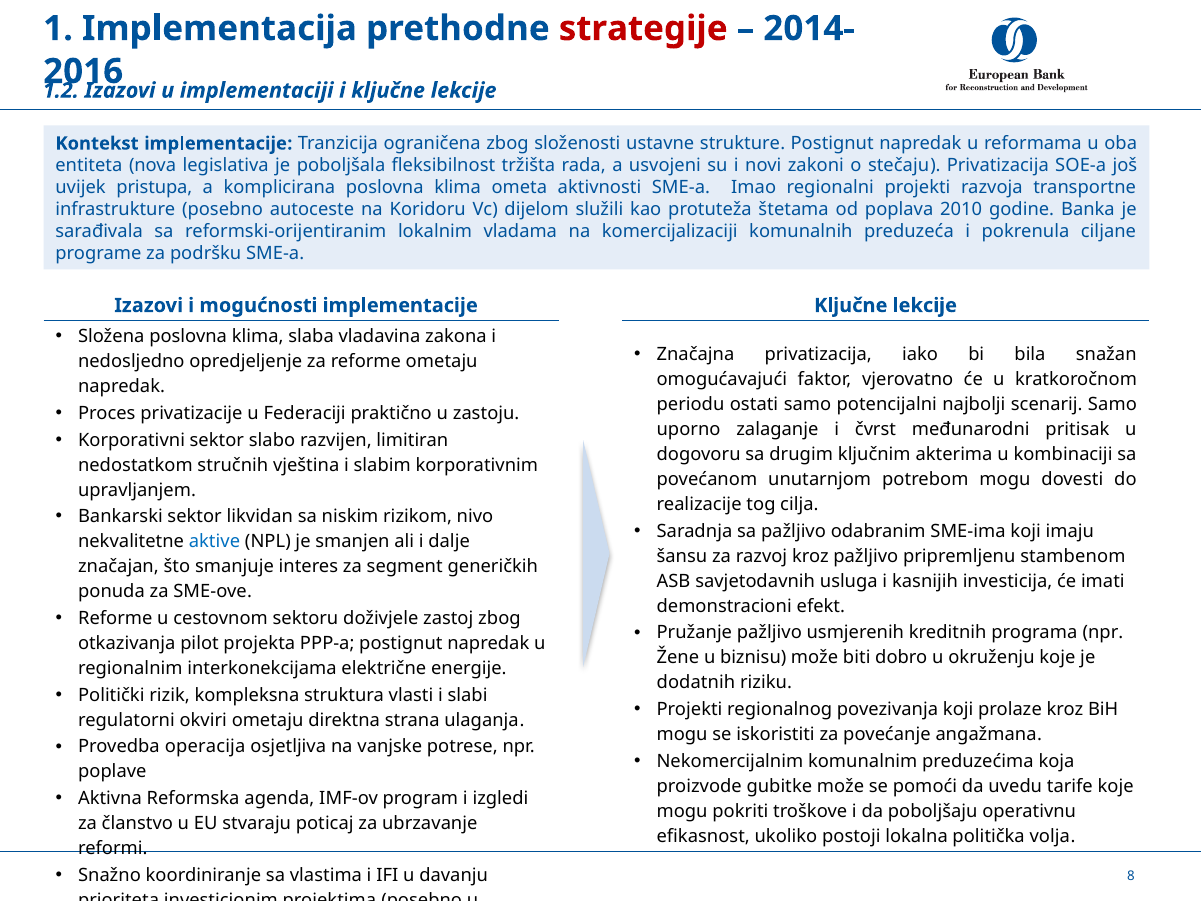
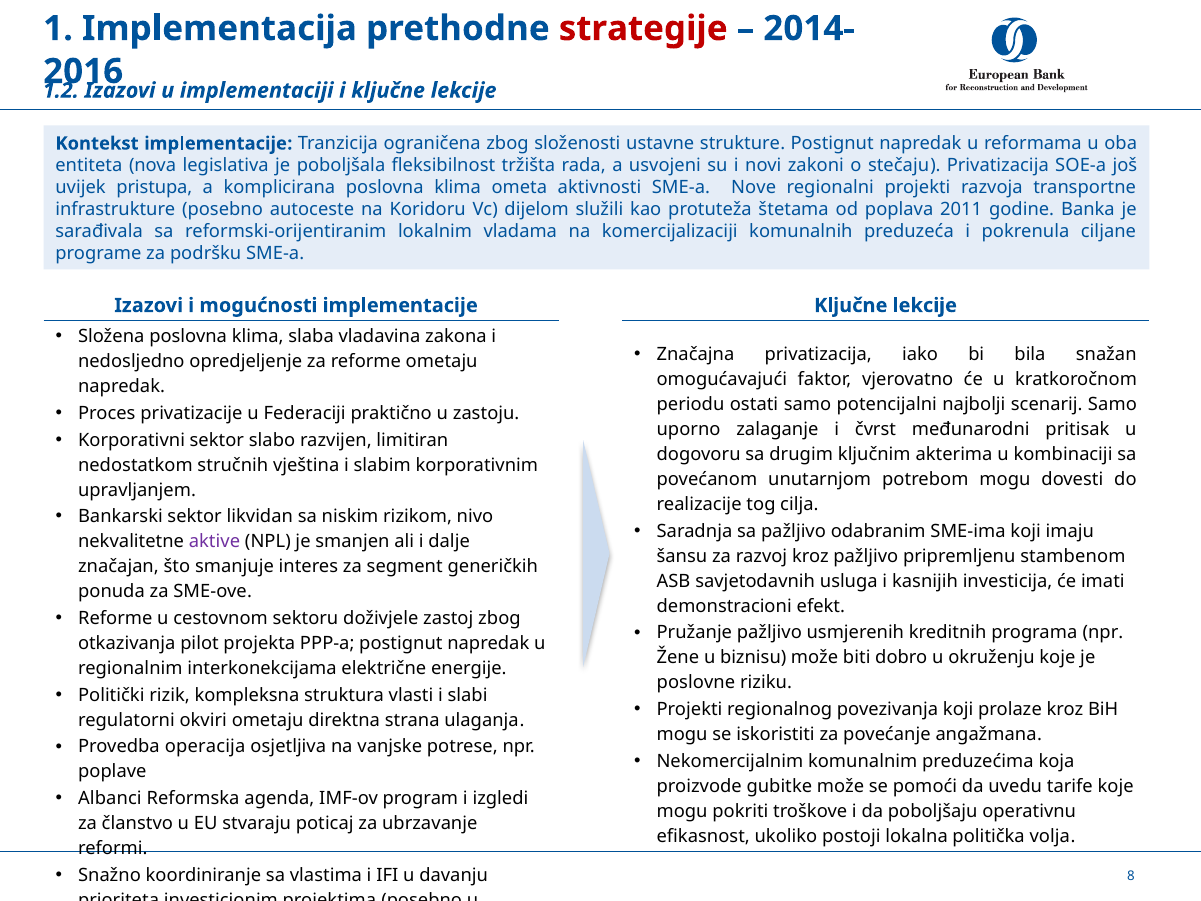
Imao: Imao -> Nove (754, 188)
2010: 2010 -> 2011 (961, 210)
aktive colour: blue -> purple (214, 542)
dodatnih: dodatnih -> poslovne (696, 683)
Aktivna: Aktivna -> Albanci (110, 798)
